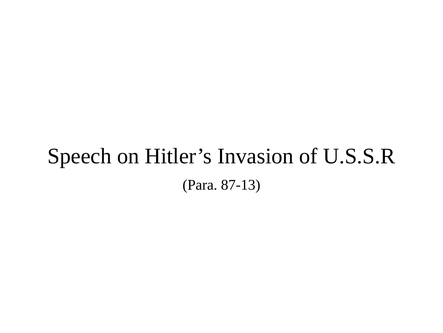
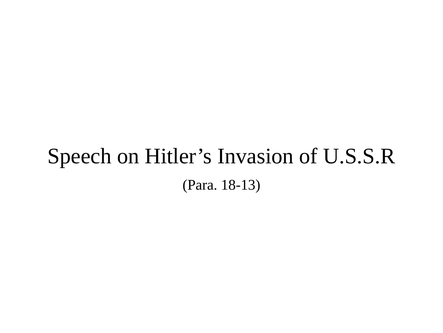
87-13: 87-13 -> 18-13 (241, 185)
